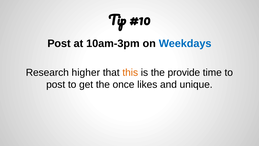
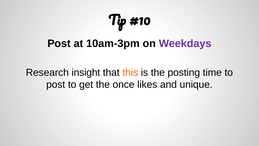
Weekdays colour: blue -> purple (185, 43)
higher: higher -> insight (86, 72)
provide: provide -> posting (184, 72)
